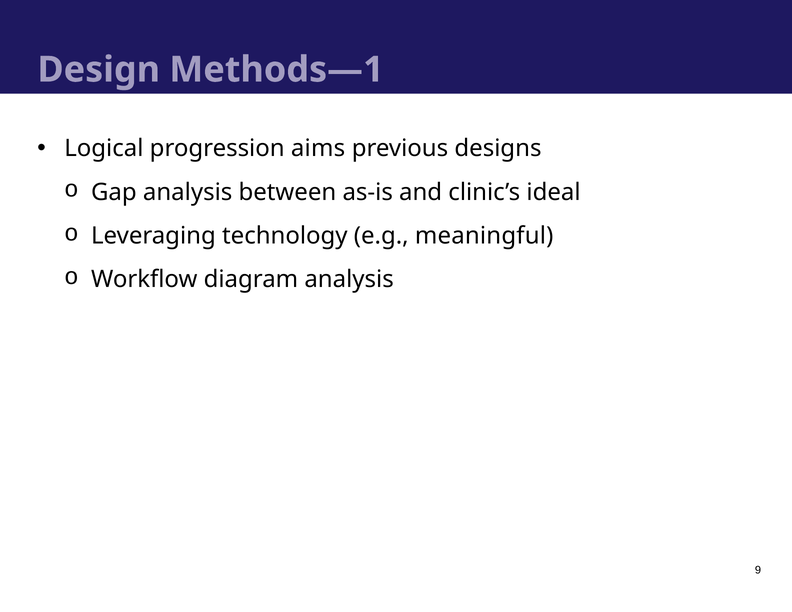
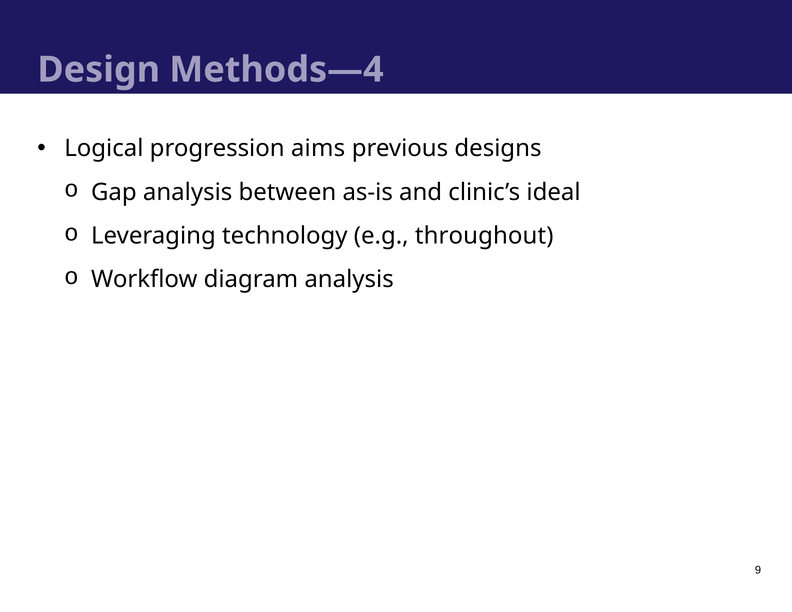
Methods—1: Methods—1 -> Methods—4 (277, 70)
meaningful: meaningful -> throughout (484, 236)
